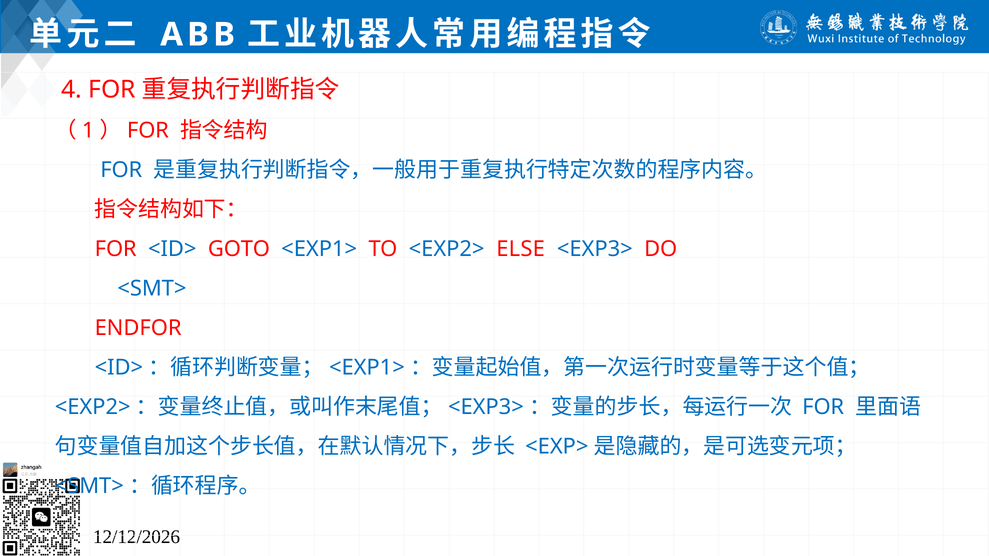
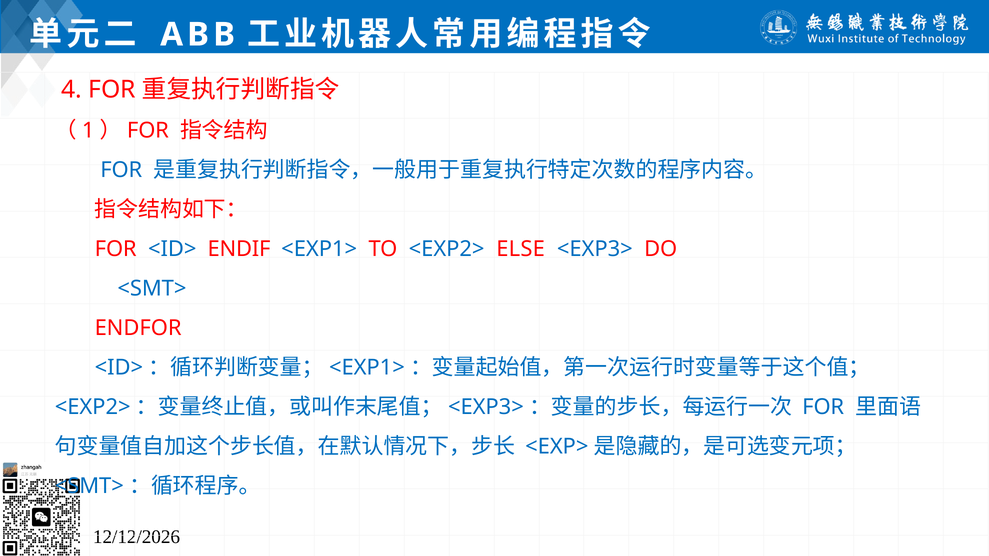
GOTO: GOTO -> ENDIF (239, 249)
